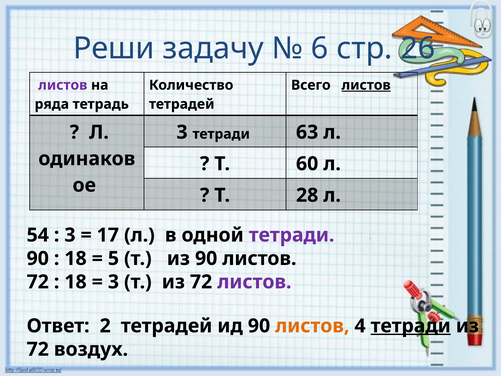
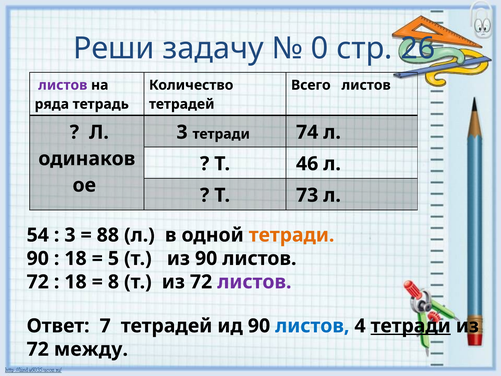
6: 6 -> 0 (320, 48)
листов underline: present -> none (366, 85)
63: 63 -> 74 (307, 132)
60: 60 -> 46 (307, 164)
28: 28 -> 73 (307, 195)
17: 17 -> 88 (108, 235)
тетради colour: purple -> orange (292, 235)
3: 3 -> 8 (113, 282)
2: 2 -> 7 (105, 326)
листов colour: orange -> blue (312, 326)
воздух: воздух -> между (91, 349)
